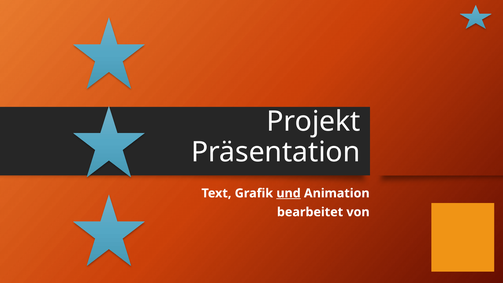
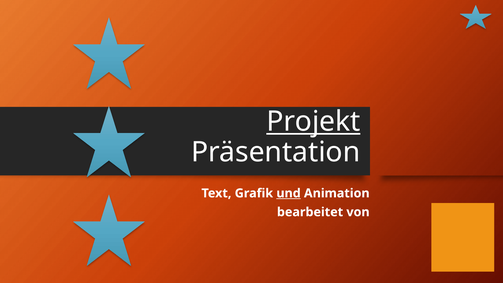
Projekt underline: none -> present (313, 122)
